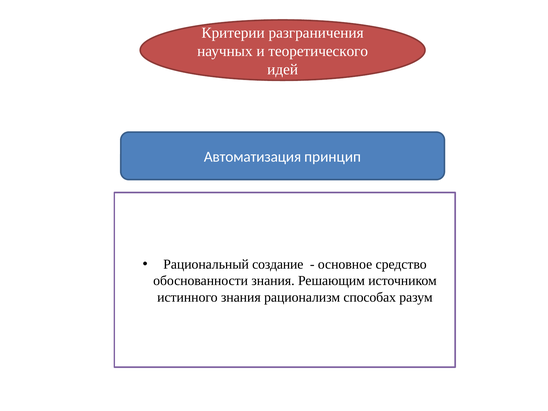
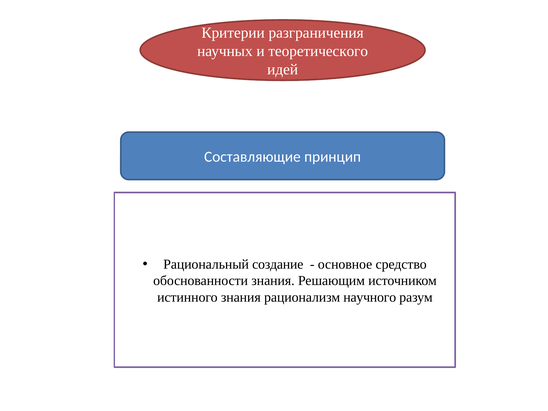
Автоматизация: Автоматизация -> Составляющие (252, 157)
способах: способах -> научного (370, 297)
